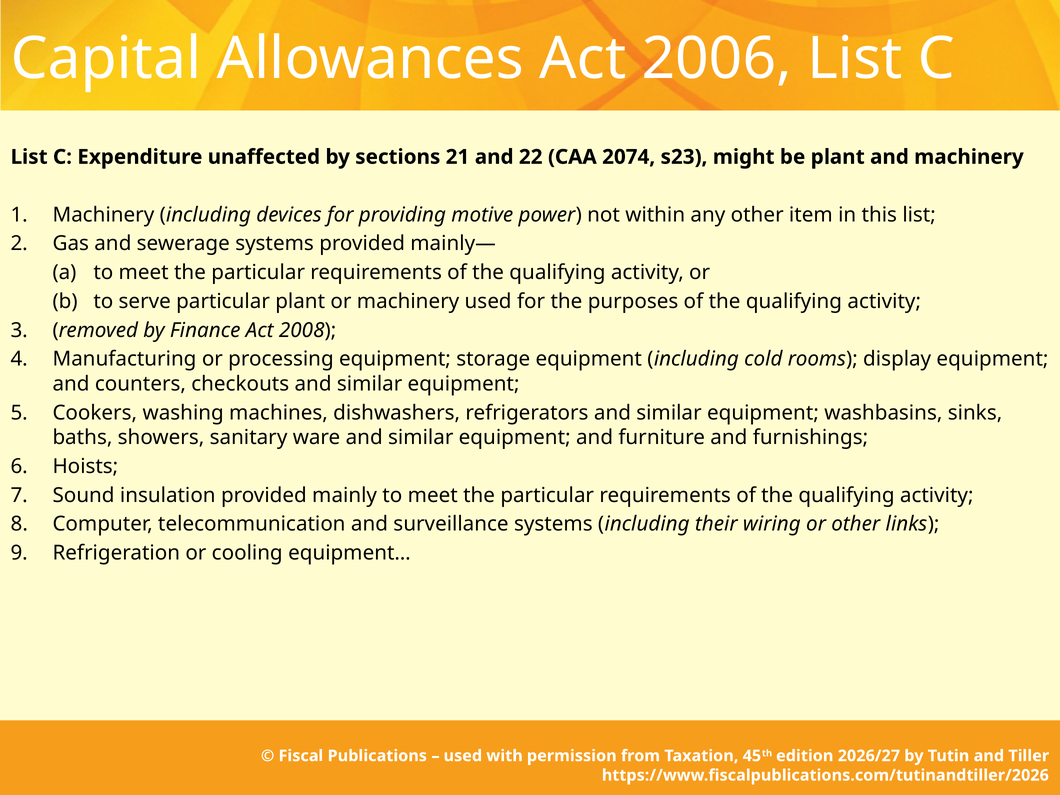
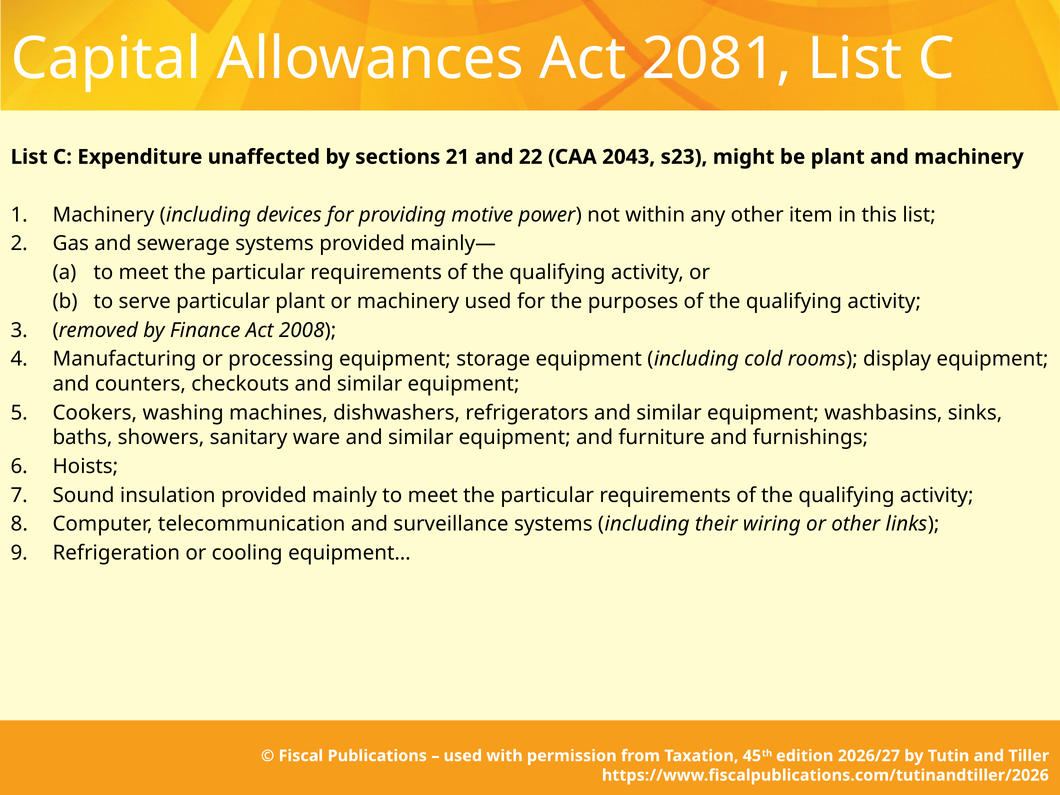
2006: 2006 -> 2081 (717, 59)
2074: 2074 -> 2043 (629, 157)
